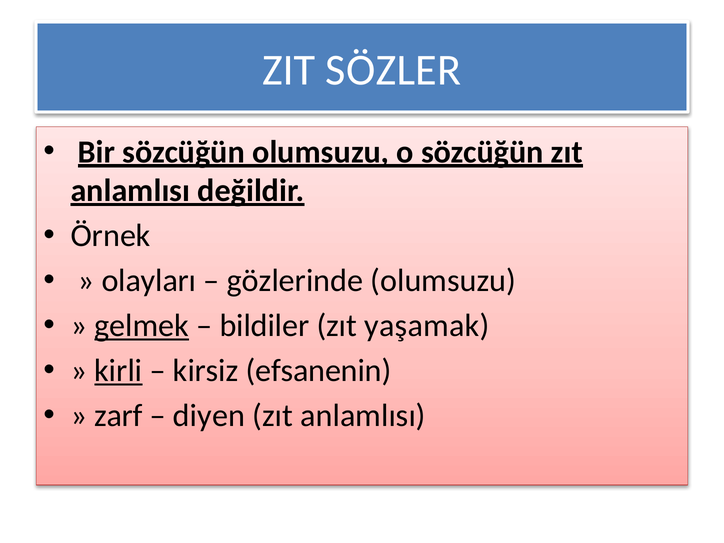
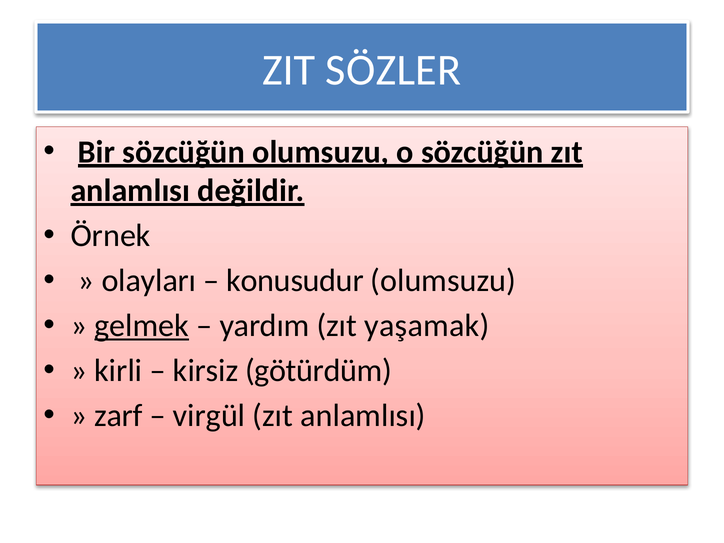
gözlerinde: gözlerinde -> konusudur (295, 281)
bildiler: bildiler -> yardım (264, 326)
kirli underline: present -> none (118, 371)
efsanenin: efsanenin -> götürdüm (319, 371)
diyen: diyen -> virgül (209, 416)
